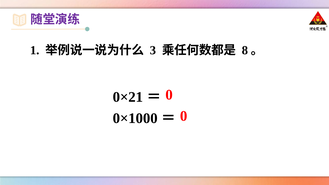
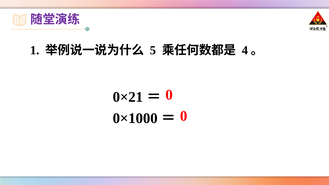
3: 3 -> 5 (153, 50)
8: 8 -> 4 (245, 50)
